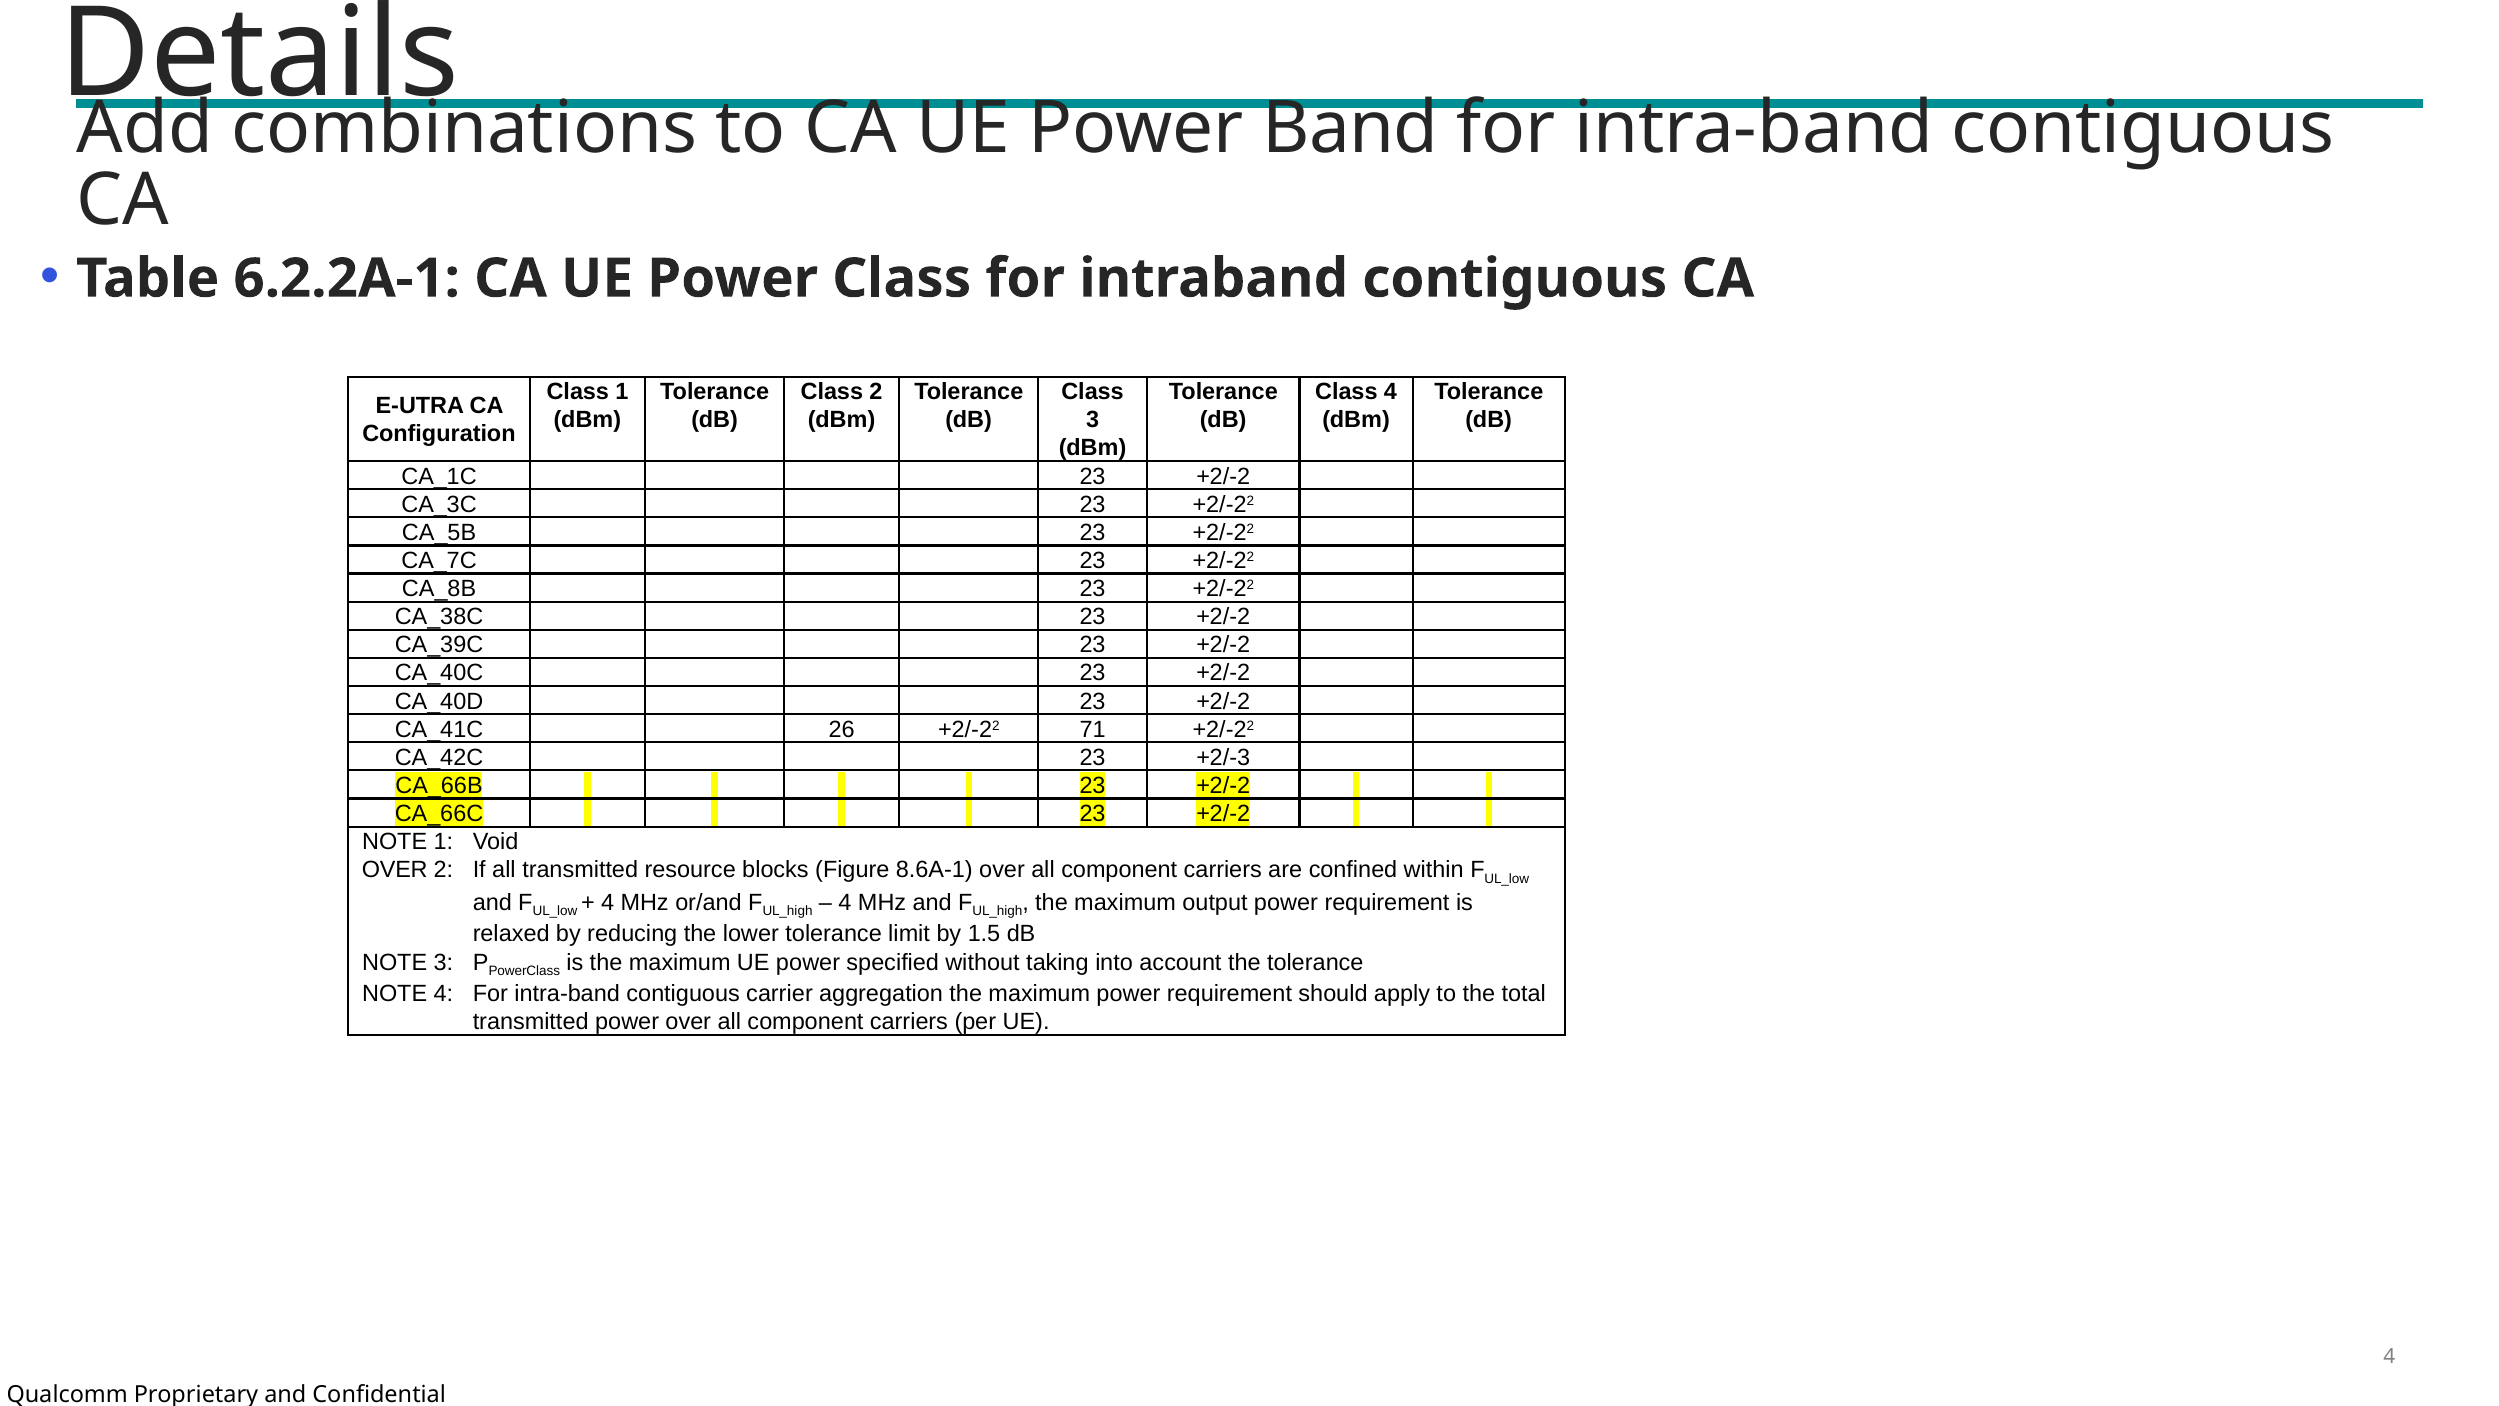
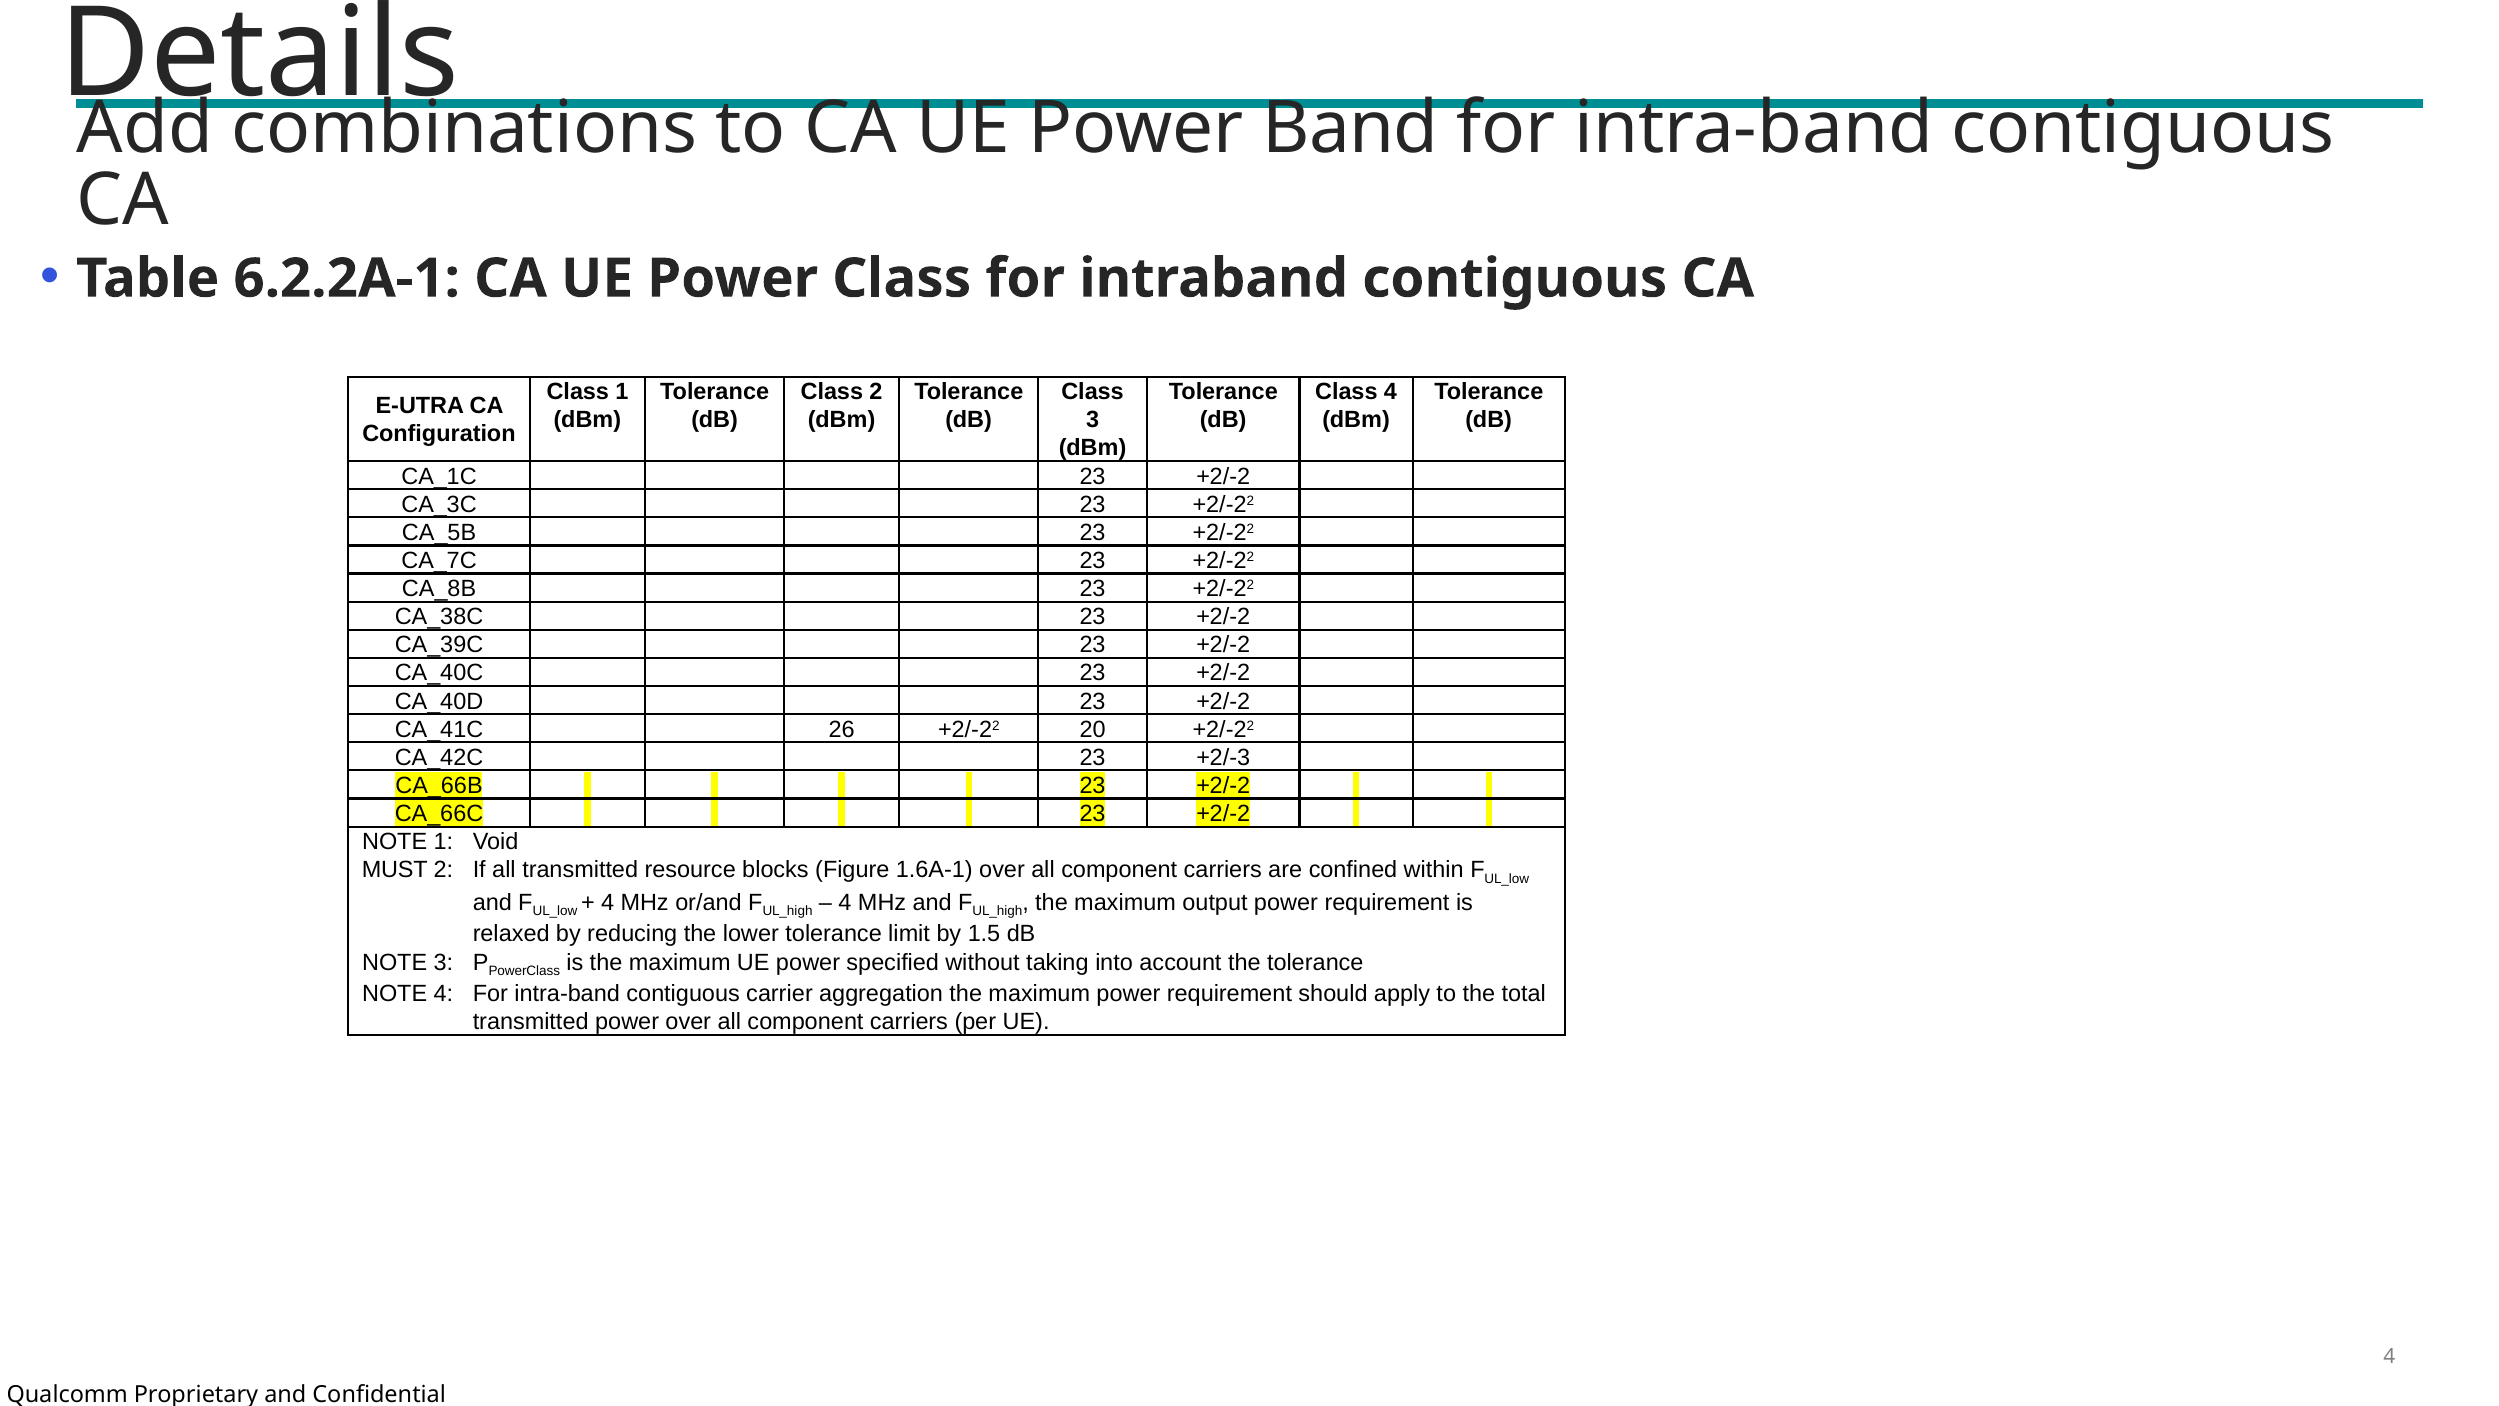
71: 71 -> 20 (1093, 729)
OVER: OVER -> MUST (395, 870)
8.6A-1: 8.6A-1 -> 1.6A-1 (934, 870)
